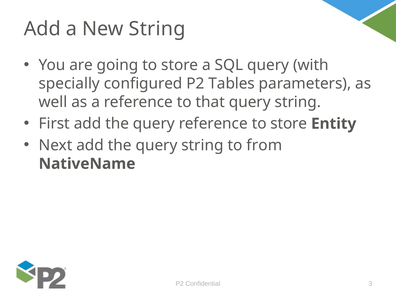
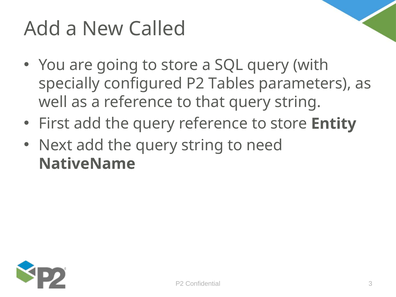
New String: String -> Called (157, 29)
from: from -> need (264, 145)
